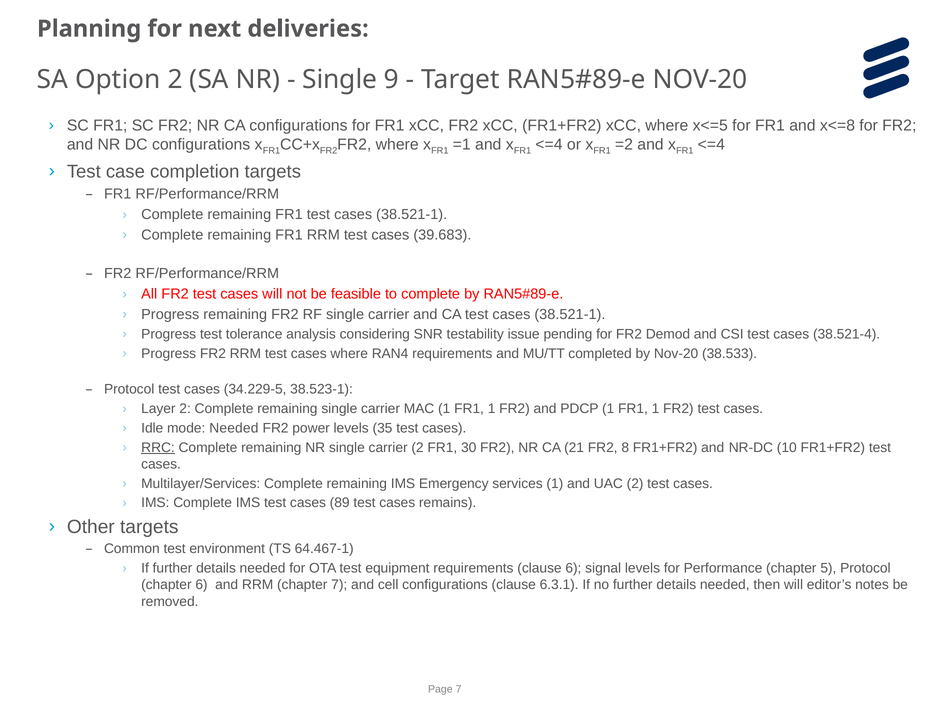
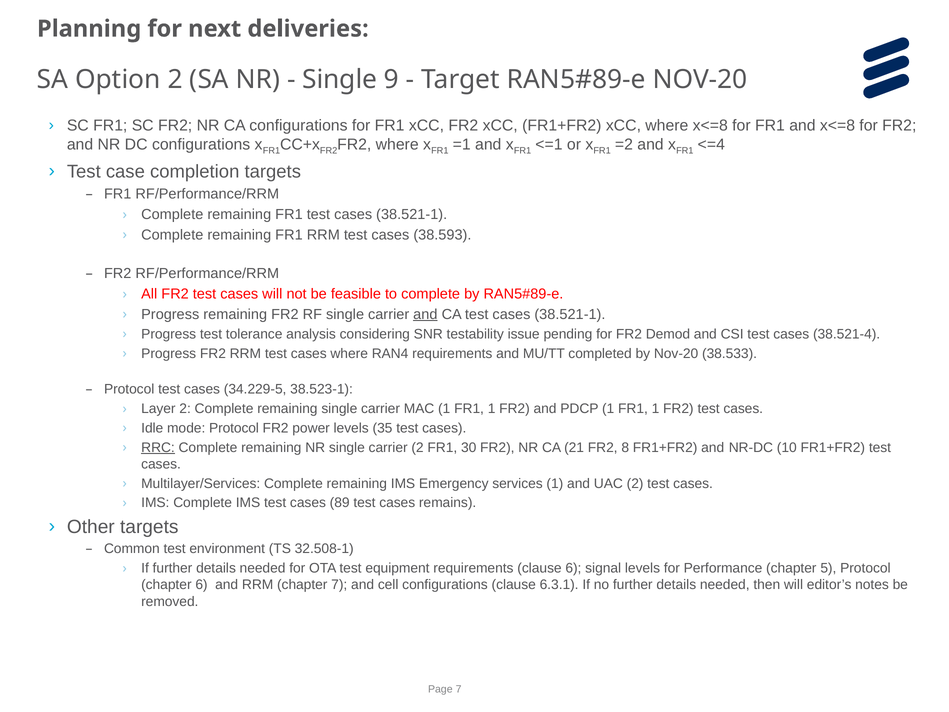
where x<=5: x<=5 -> x<=8 (710, 126)
<=4: <=4 -> <=1 (549, 145)
39.683: 39.683 -> 38.593 (442, 235)
and underline: none -> present (425, 314)
mode Needed: Needed -> Protocol (234, 428)
64.467-1: 64.467-1 -> 32.508-1 (324, 549)
